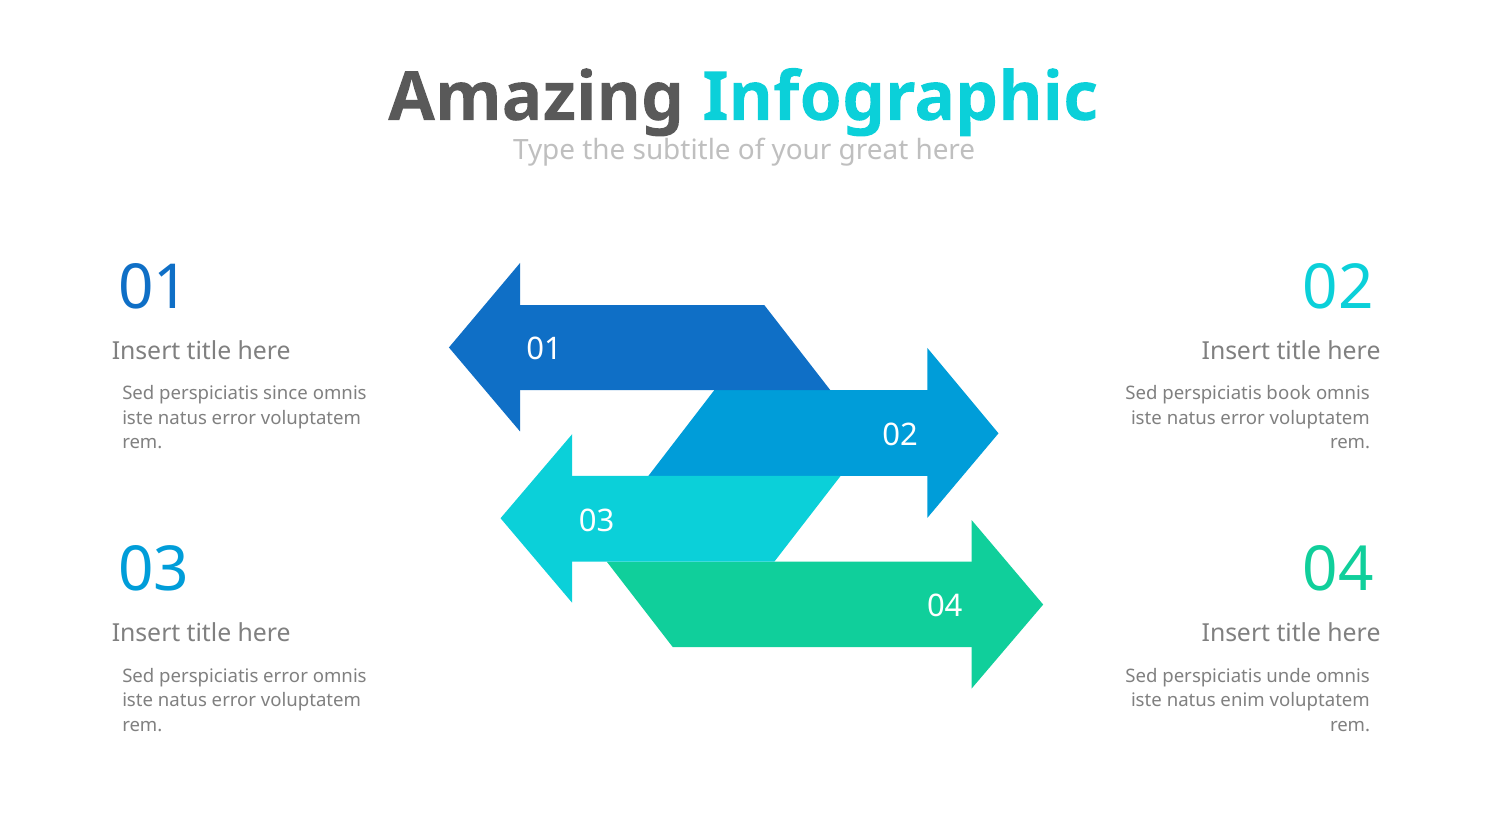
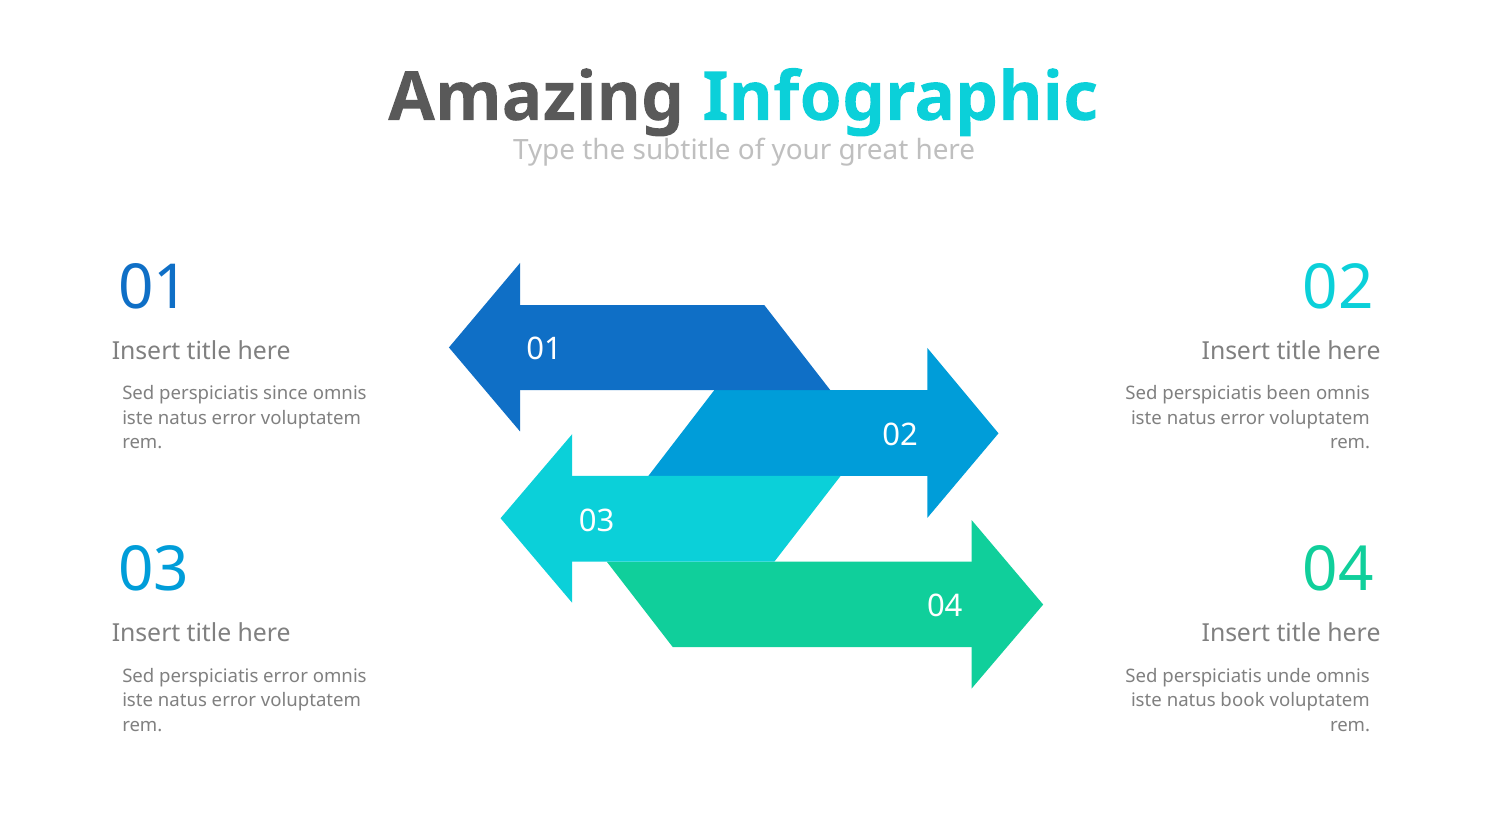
book: book -> been (1289, 393)
enim: enim -> book (1243, 700)
